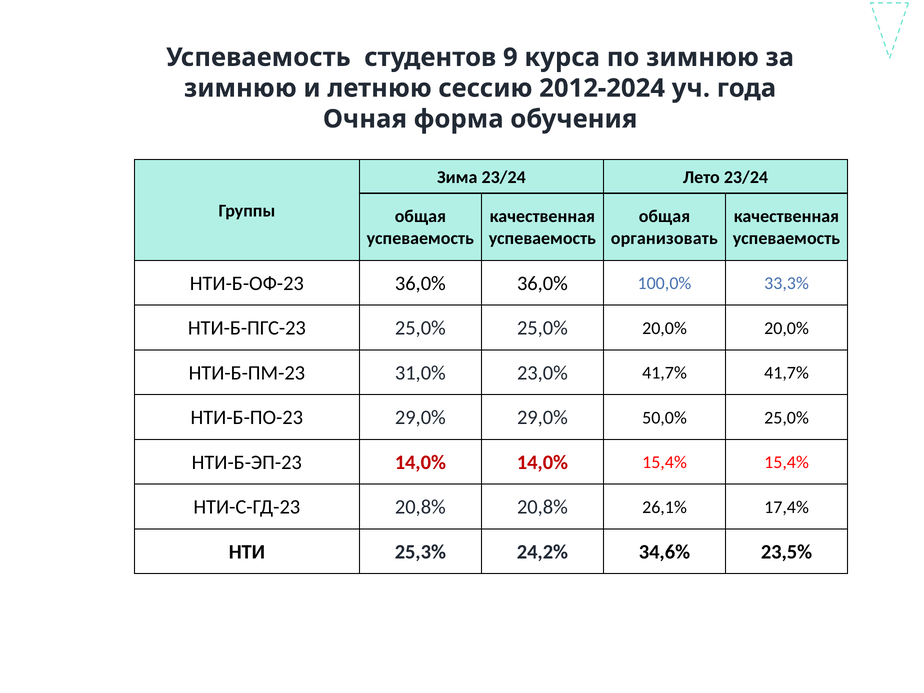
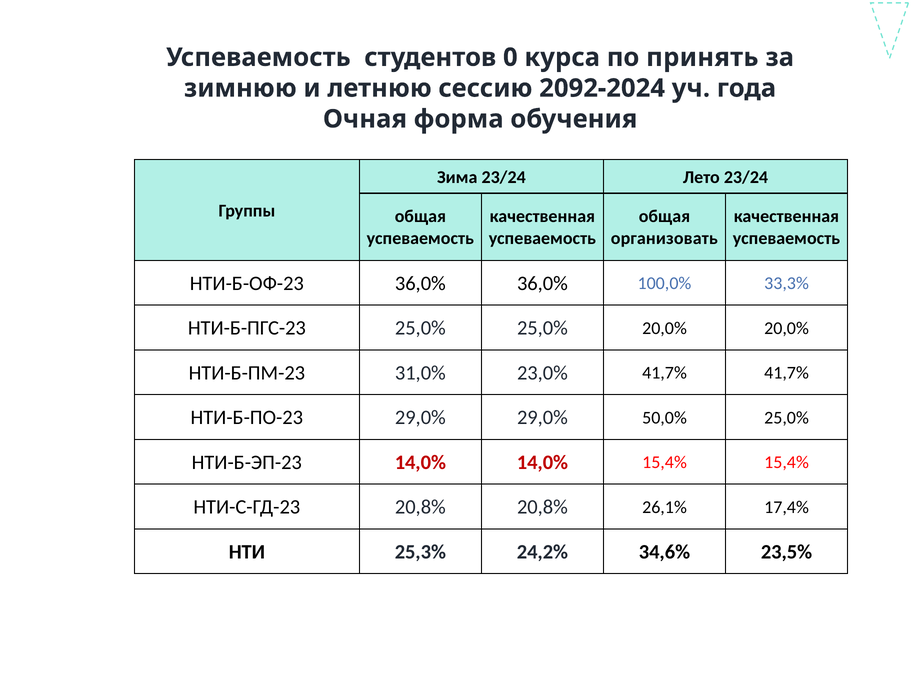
9: 9 -> 0 (510, 57)
по зимнюю: зимнюю -> принять (702, 57)
2012-2024: 2012-2024 -> 2092-2024 (602, 88)
